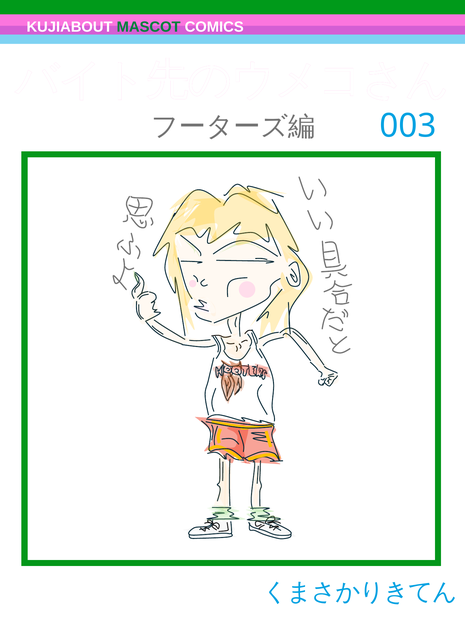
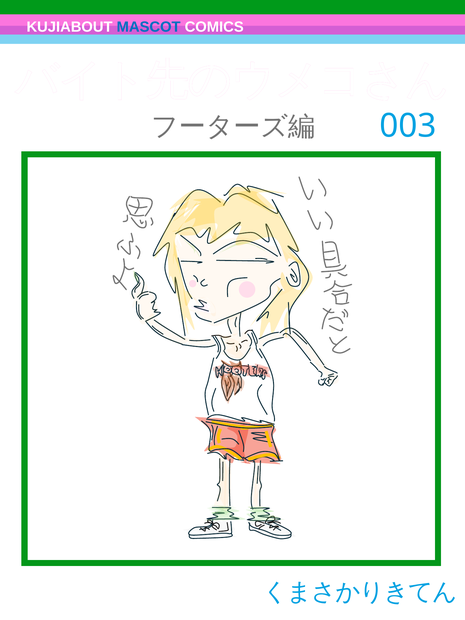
MASCOT colour: green -> blue (149, 27)
